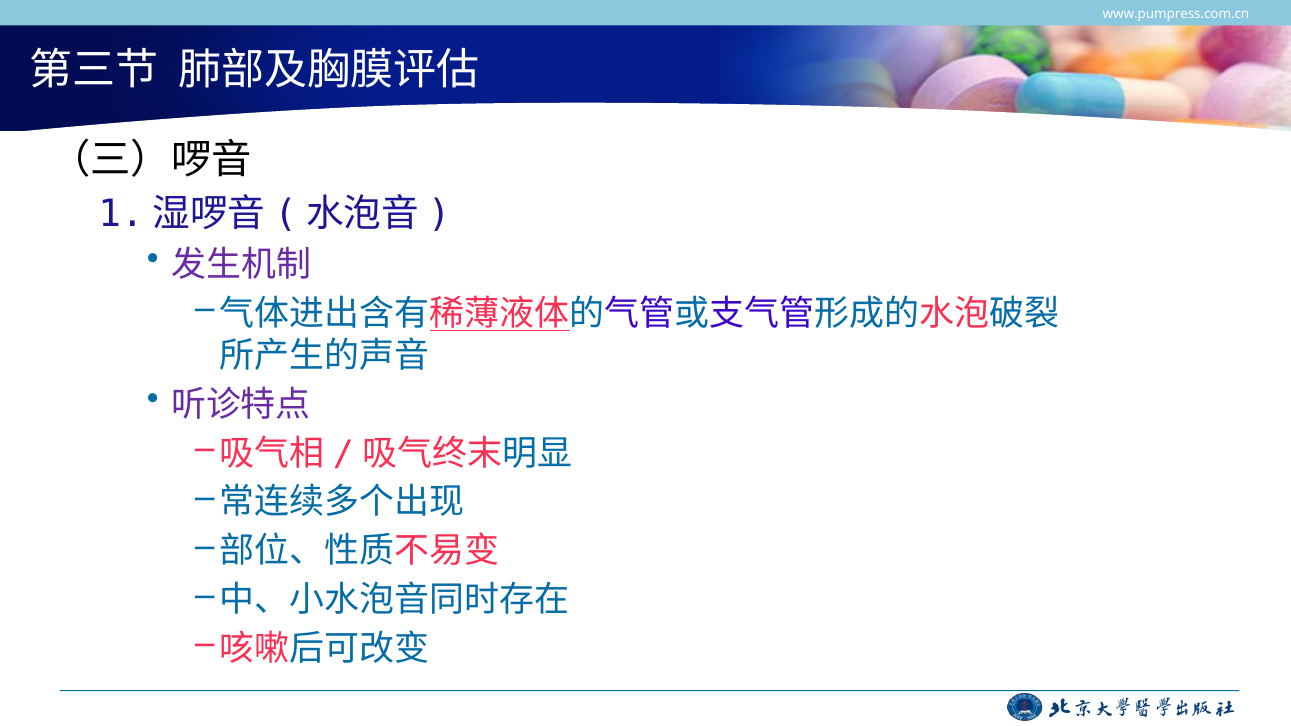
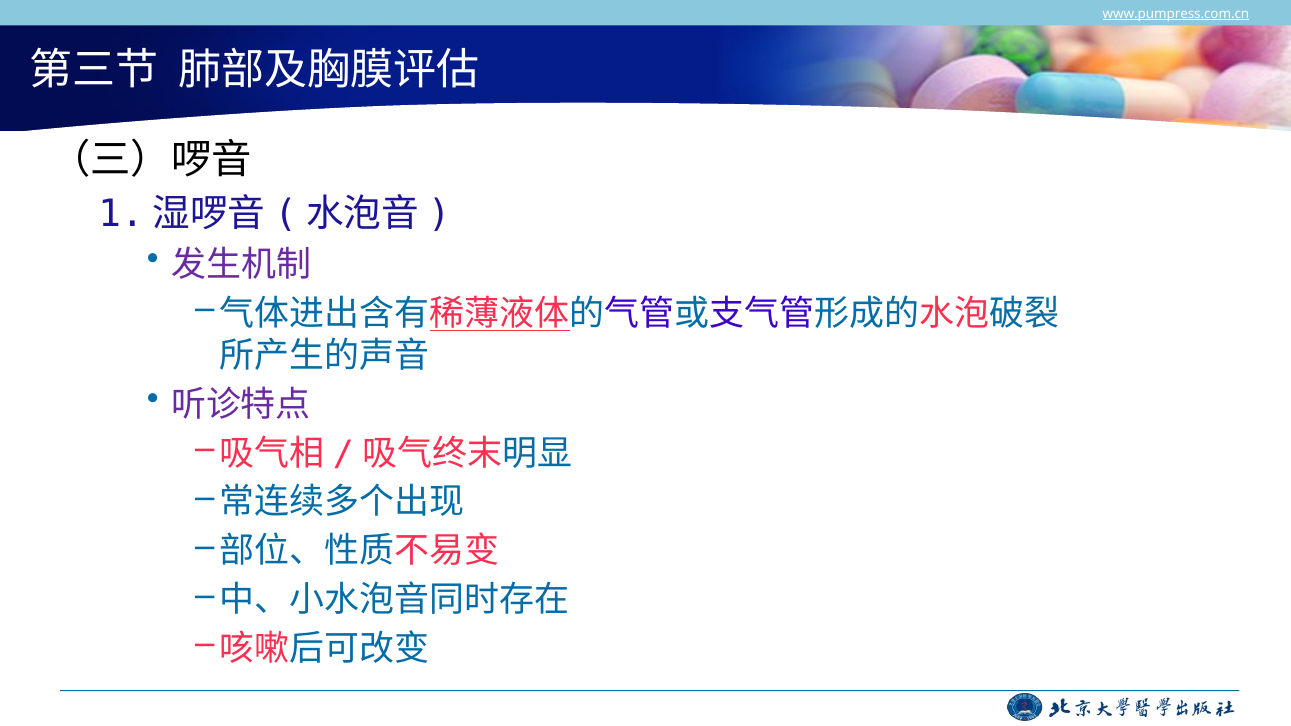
www.pumpress.com.cn underline: none -> present (1176, 14)
